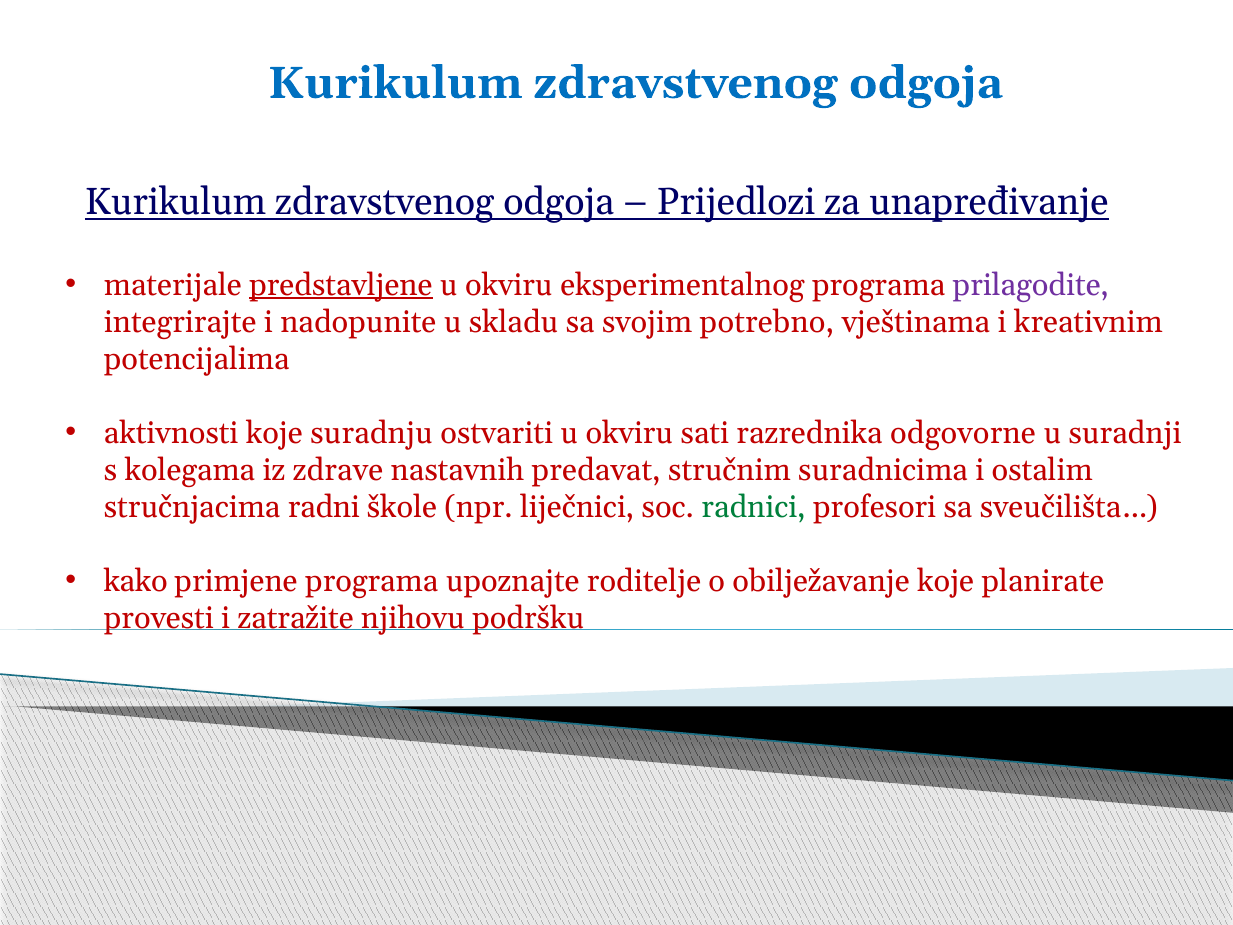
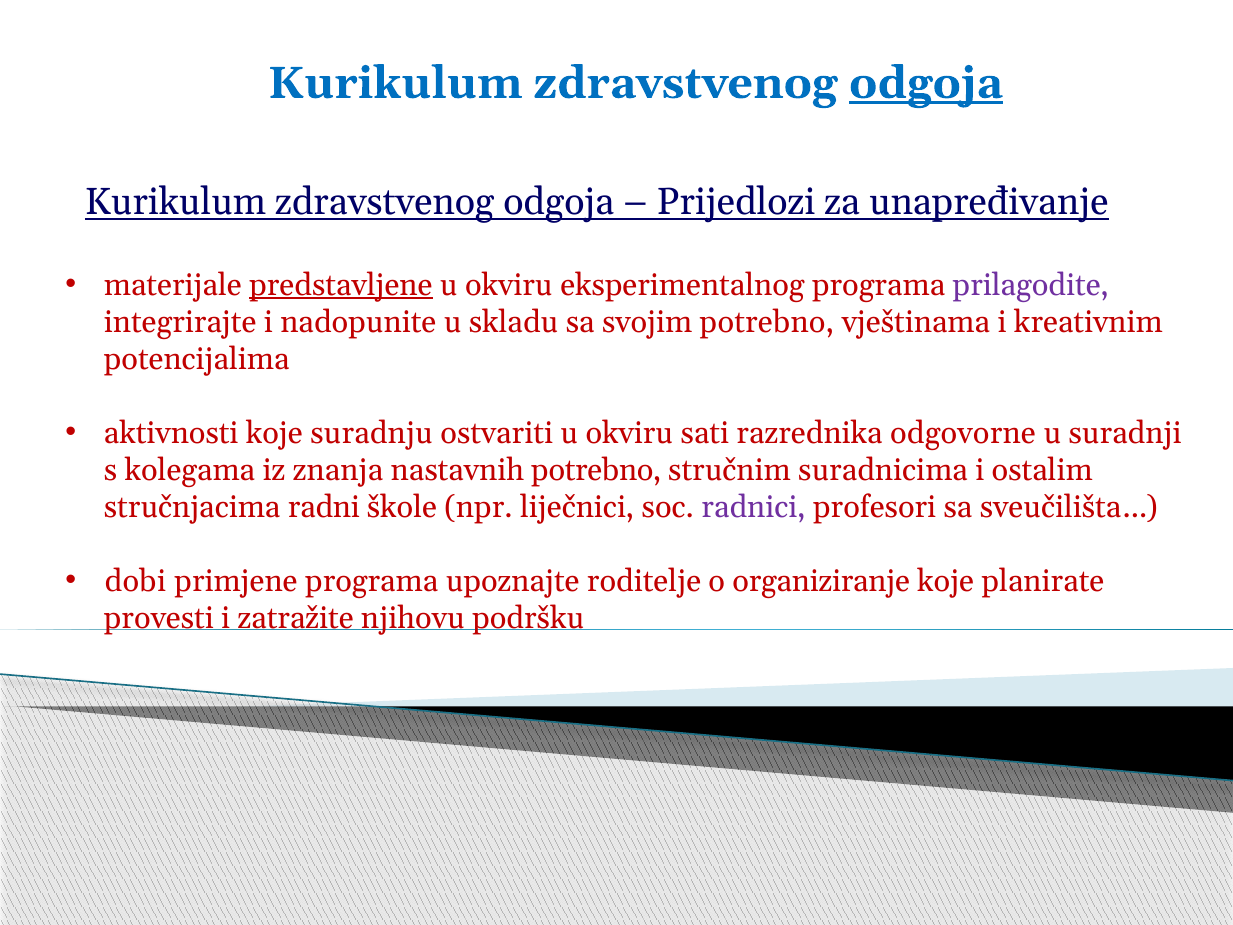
odgoja underline: none -> present (926, 83)
zdrave: zdrave -> znanja (338, 470)
nastavnih predavat: predavat -> potrebno (596, 470)
radnici colour: green -> purple (754, 507)
kako: kako -> dobi (135, 581)
obilježavanje: obilježavanje -> organiziranje (821, 581)
